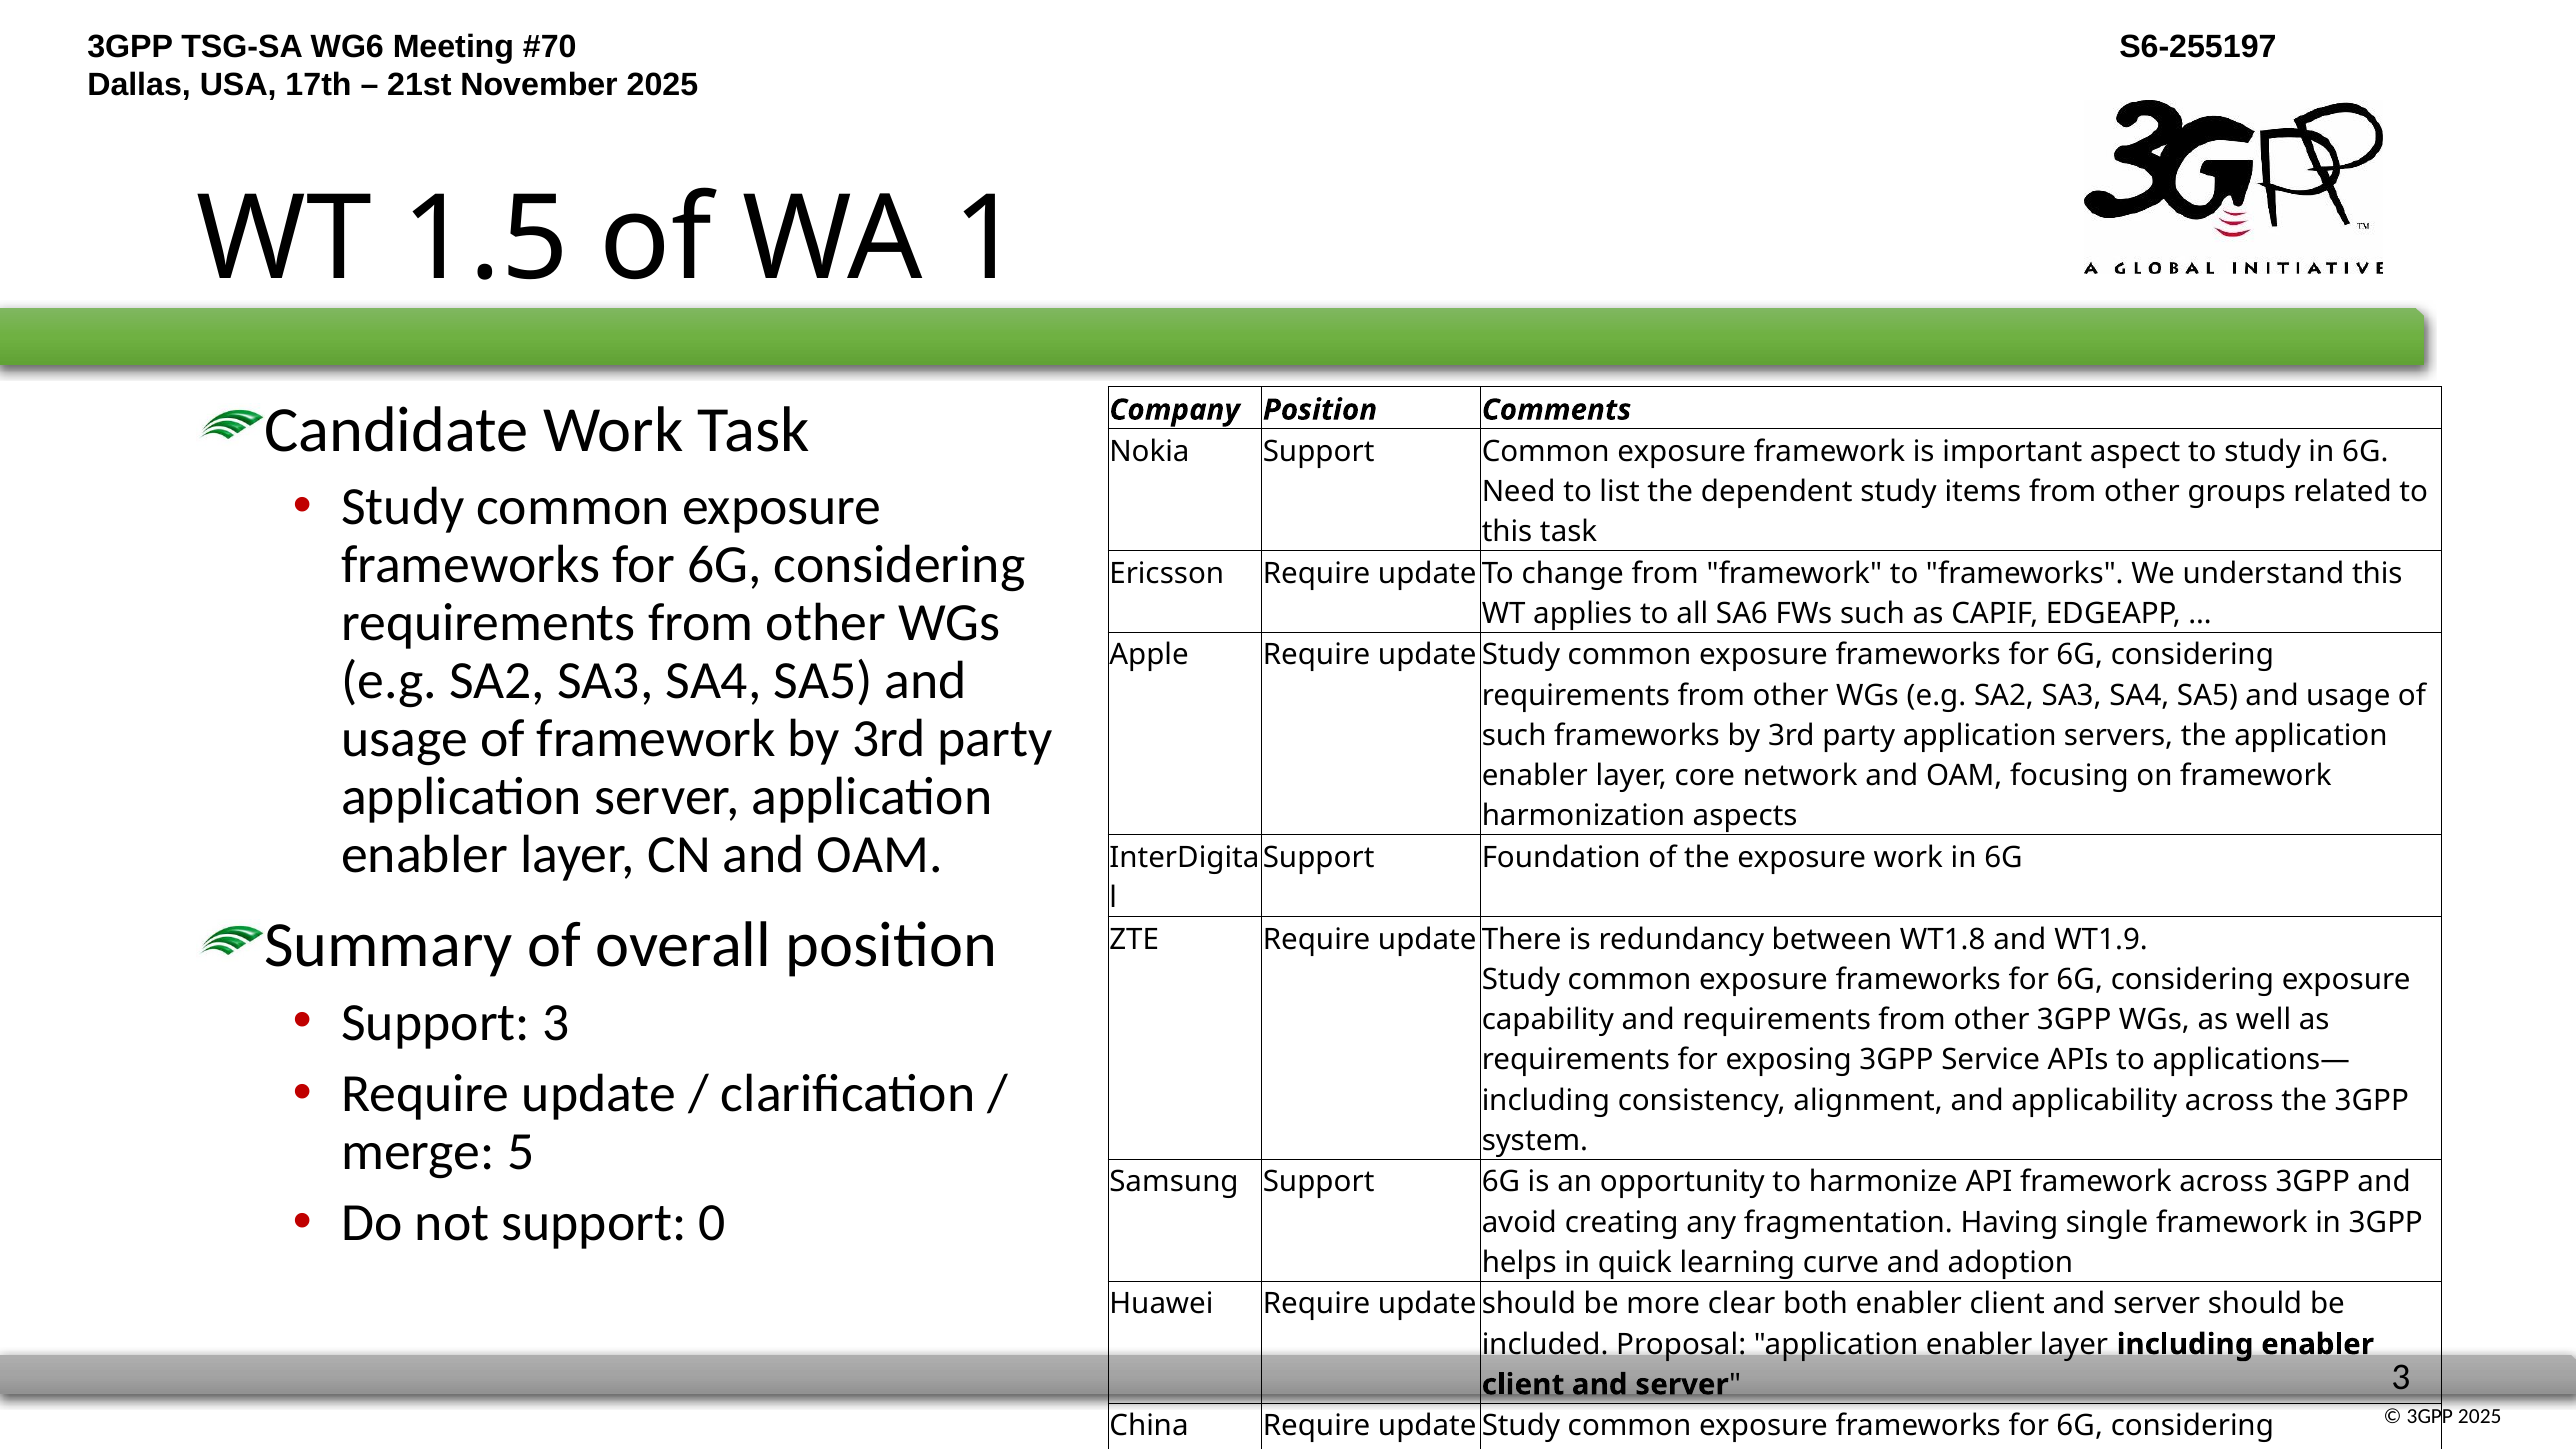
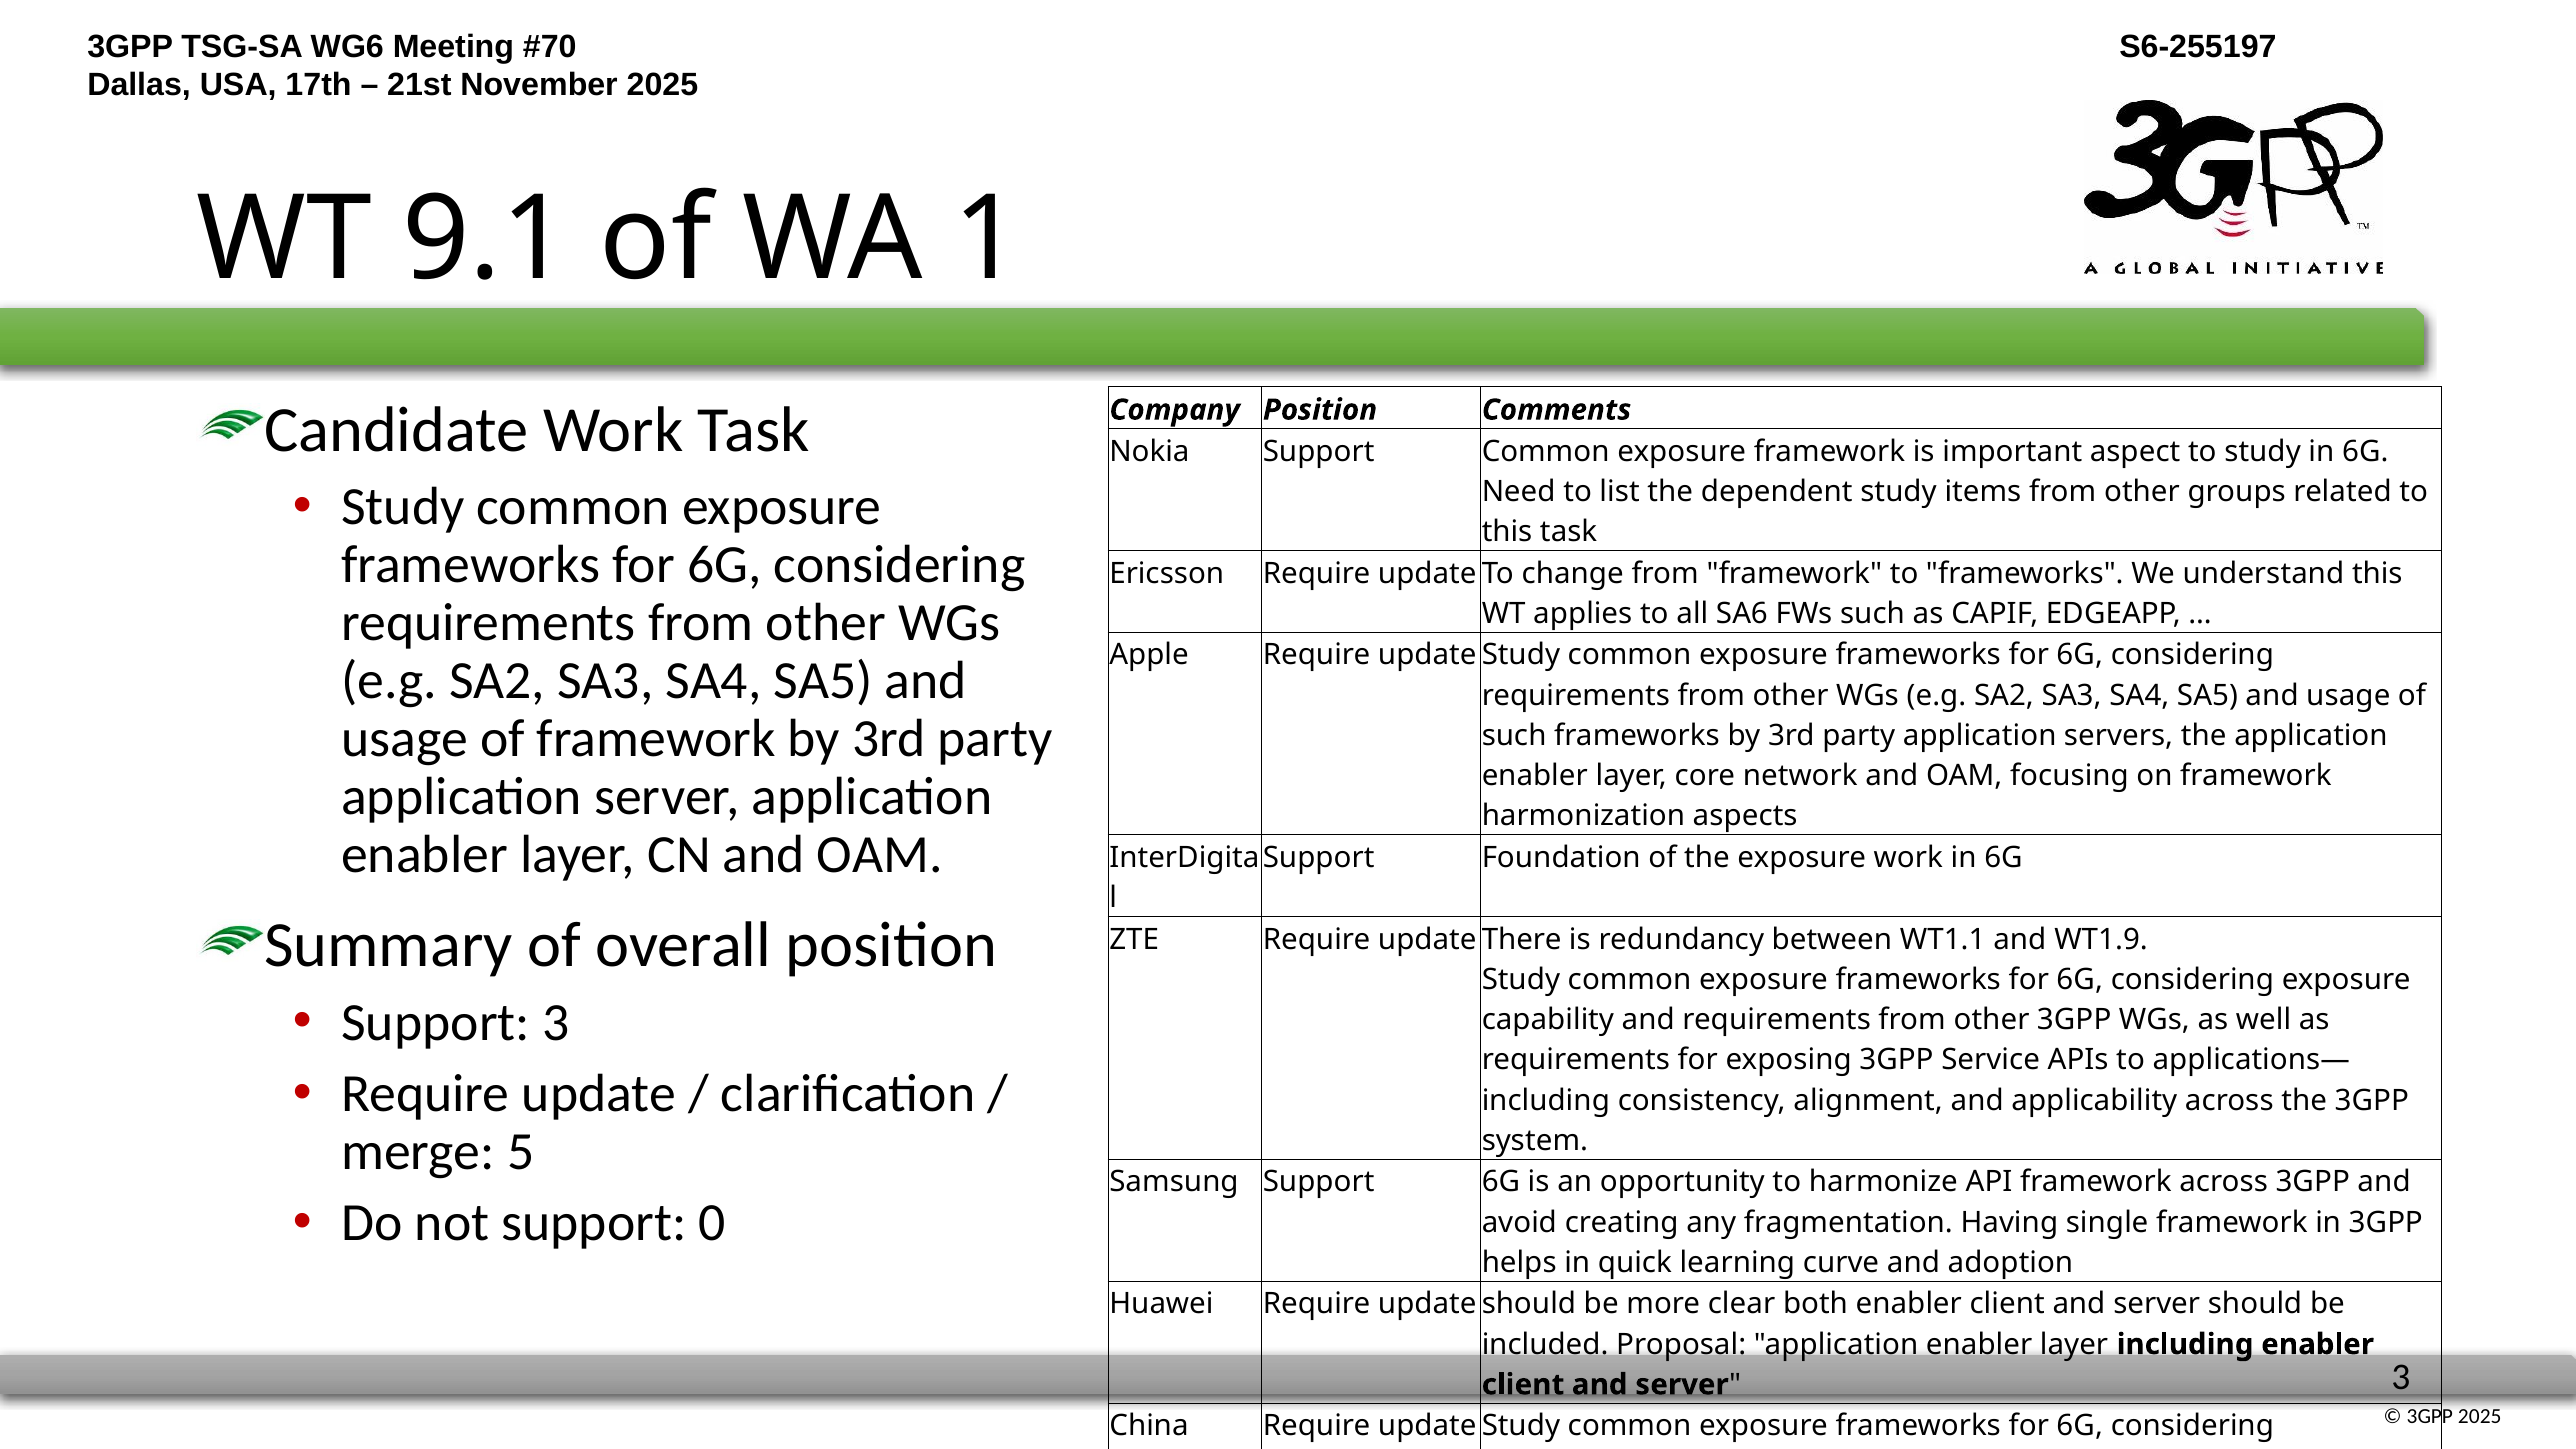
1.5: 1.5 -> 9.1 (486, 240)
WT1.8: WT1.8 -> WT1.1 (1943, 939)
